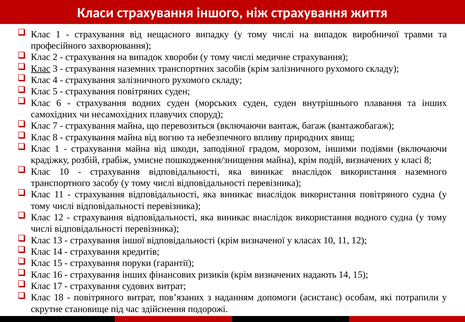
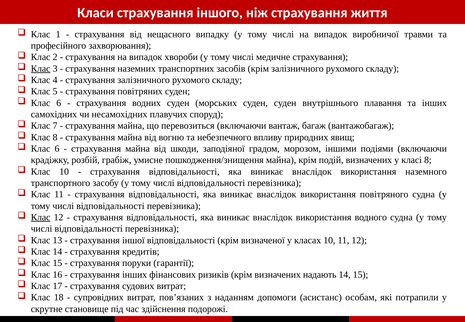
1: 1 -> 6 (57, 149)
Клас underline: none -> present (41, 217)
повітряного: повітряного -> супровідних (99, 297)
